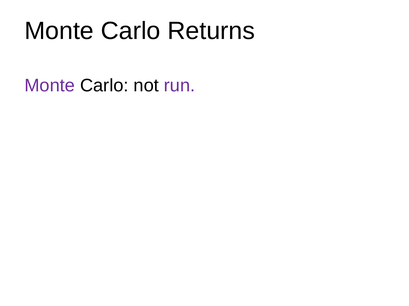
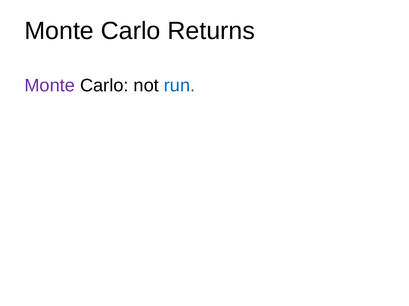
run colour: purple -> blue (180, 86)
